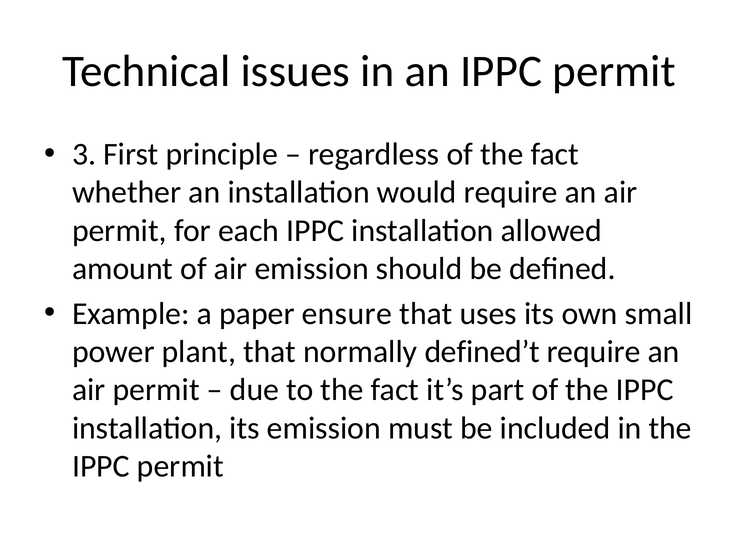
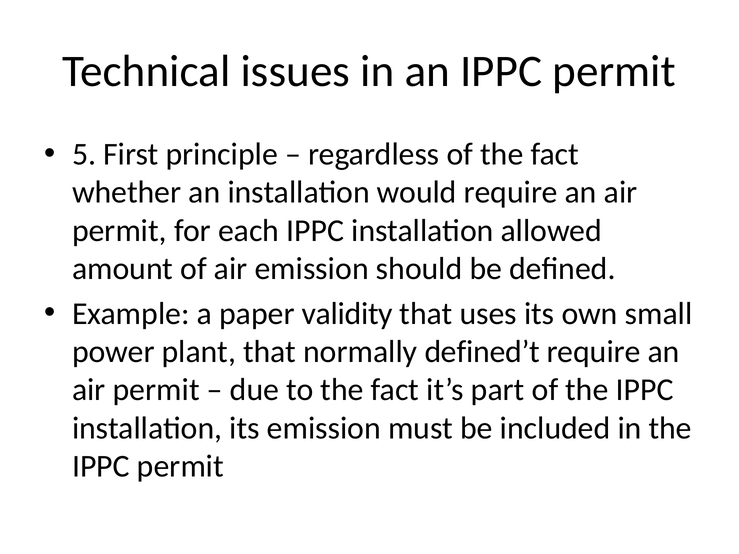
3: 3 -> 5 (84, 154)
ensure: ensure -> validity (347, 314)
